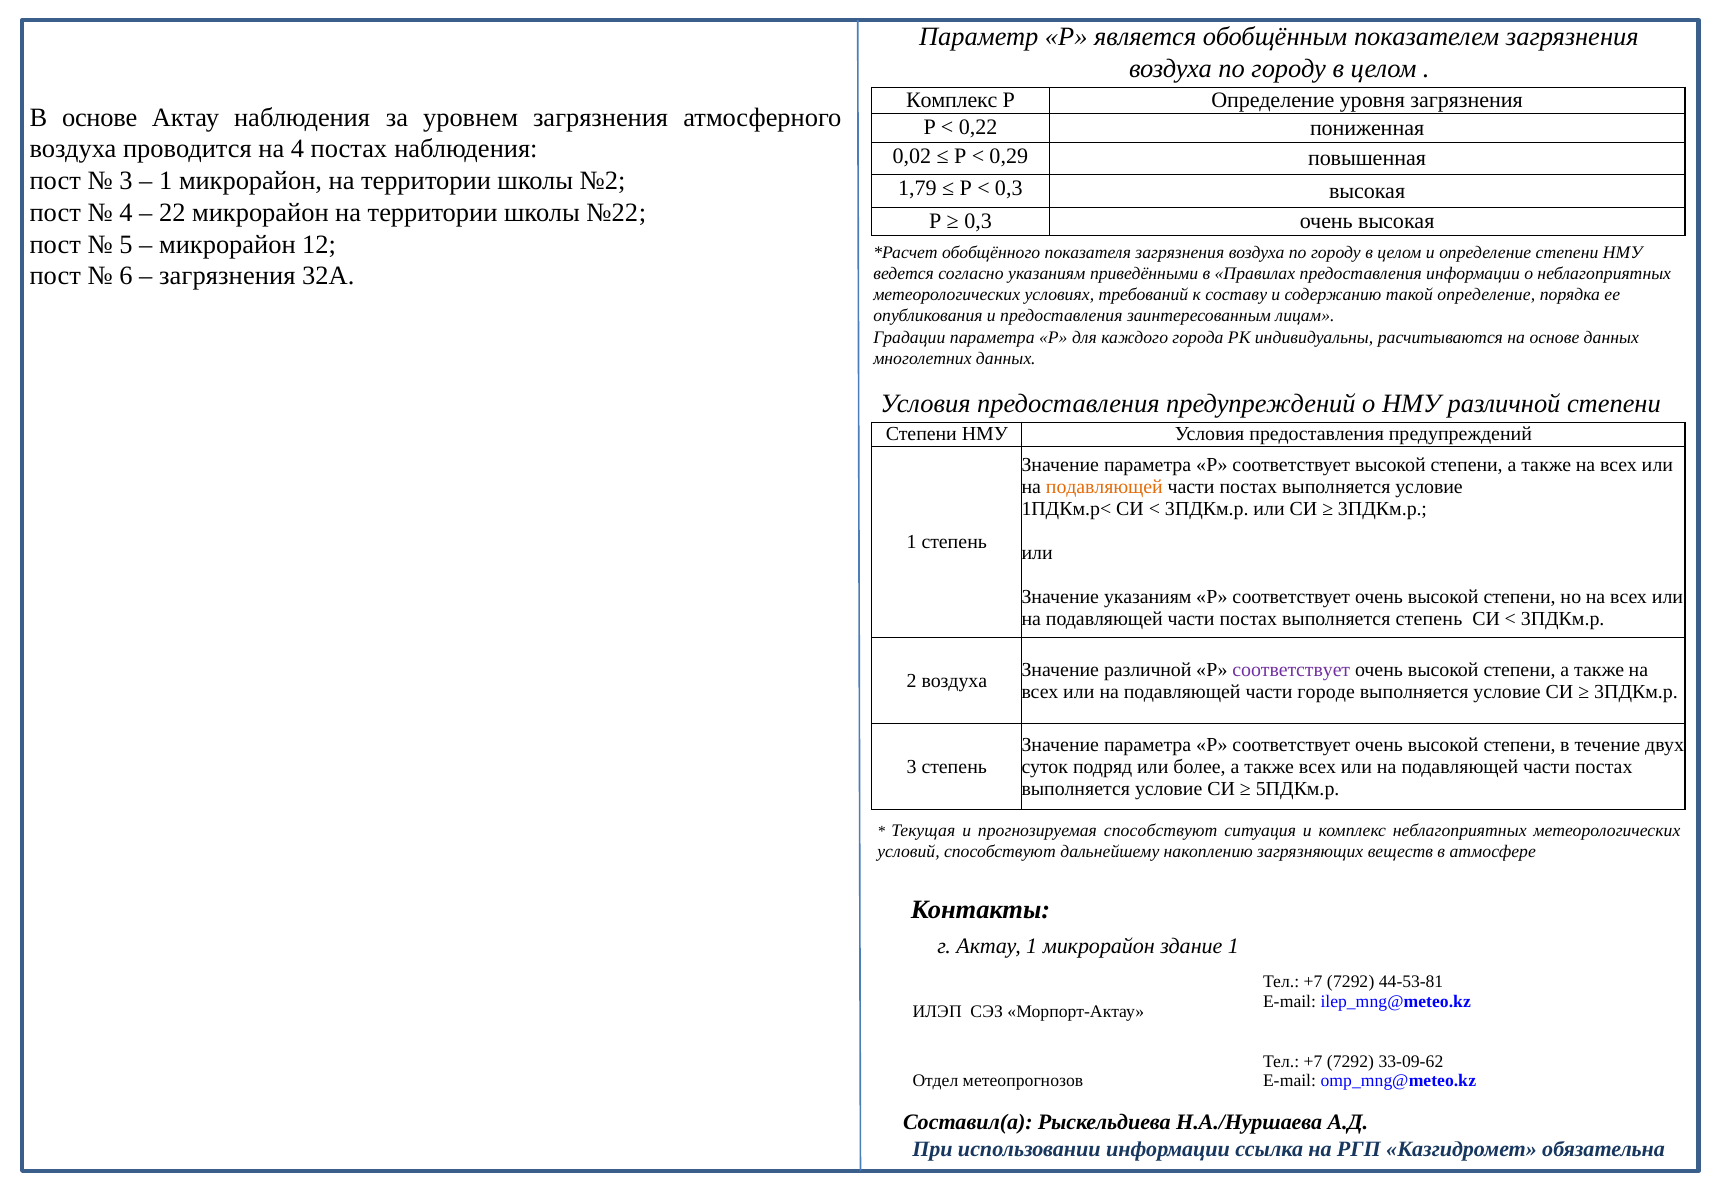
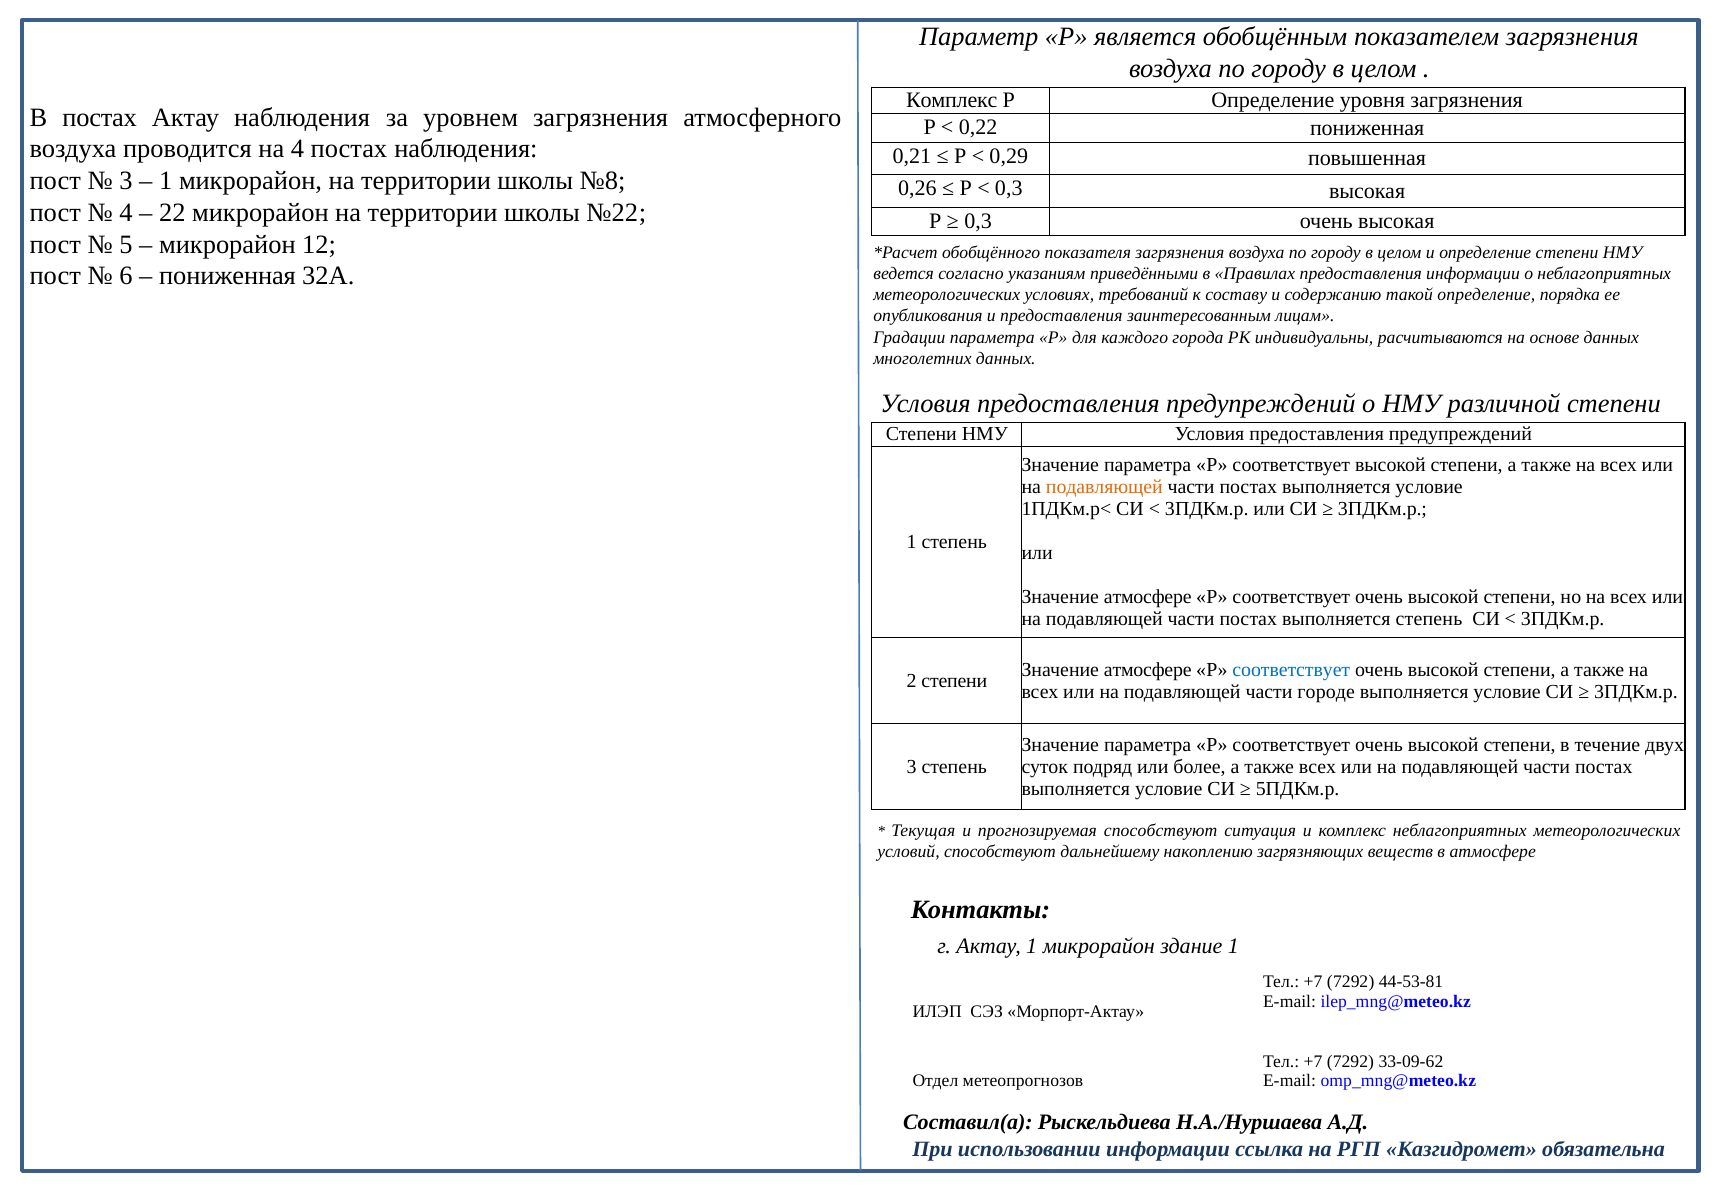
В основе: основе -> постах (100, 117)
0,02: 0,02 -> 0,21 (912, 156)
№2: №2 -> №8 (603, 181)
1,79: 1,79 -> 0,26 (917, 189)
загрязнения: загрязнения -> пониженная (227, 276)
указаниям: указаниям -> атмосфере (1148, 597)
различной: различной -> атмосфере (1148, 670)
соответствует colour: purple -> blue (1291, 670)
2 воздуха: воздуха -> степени (954, 681)
